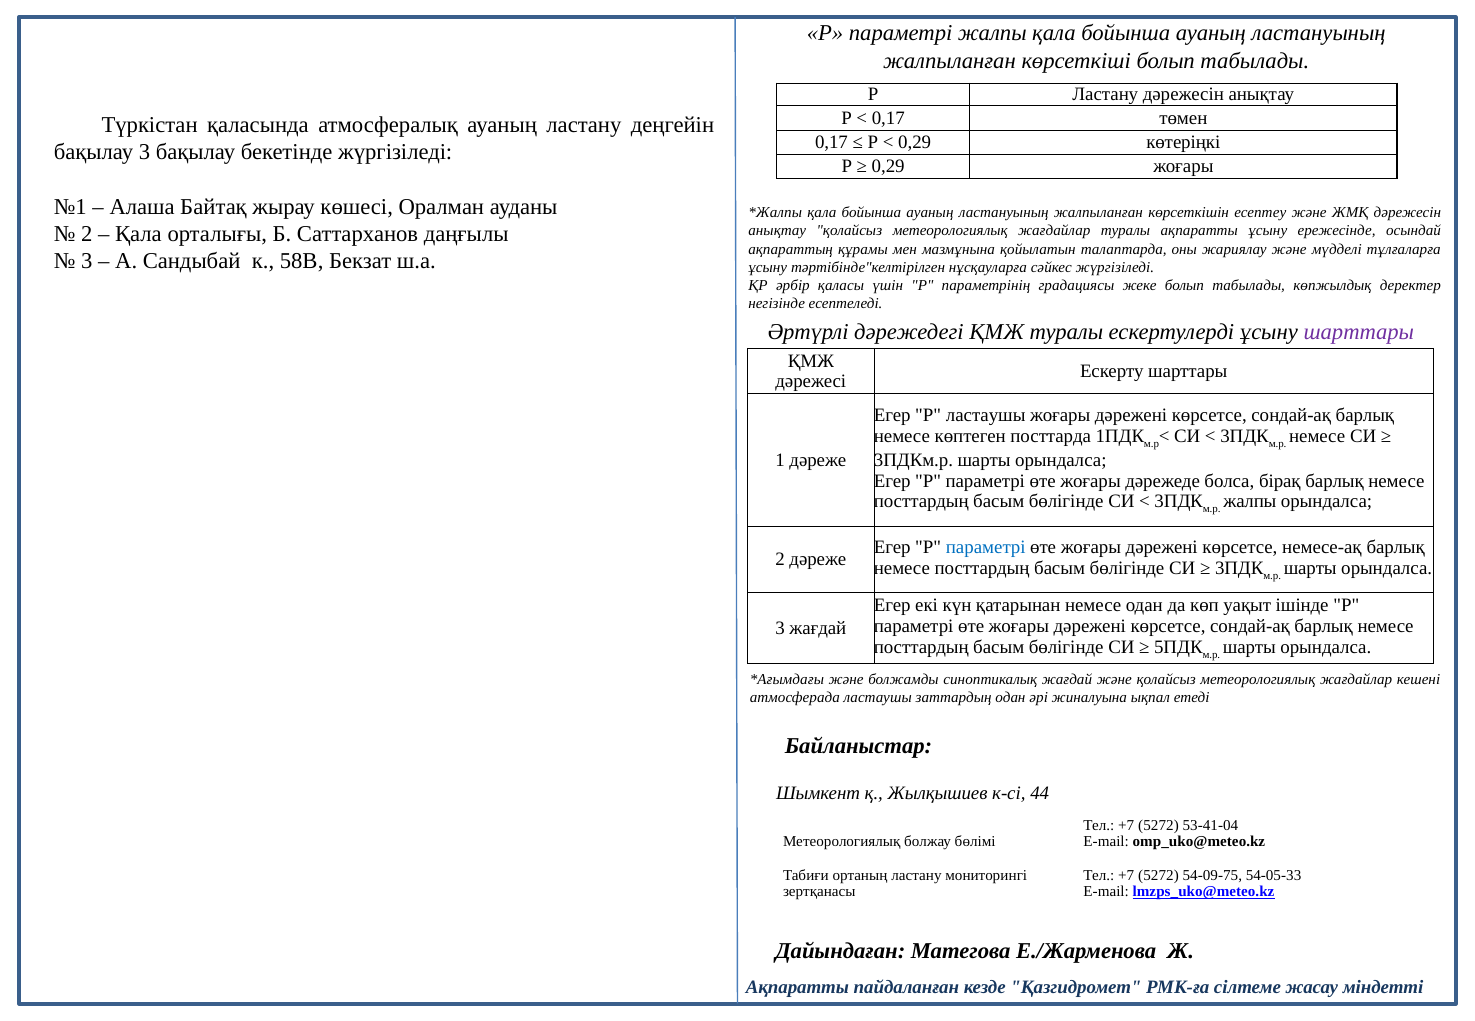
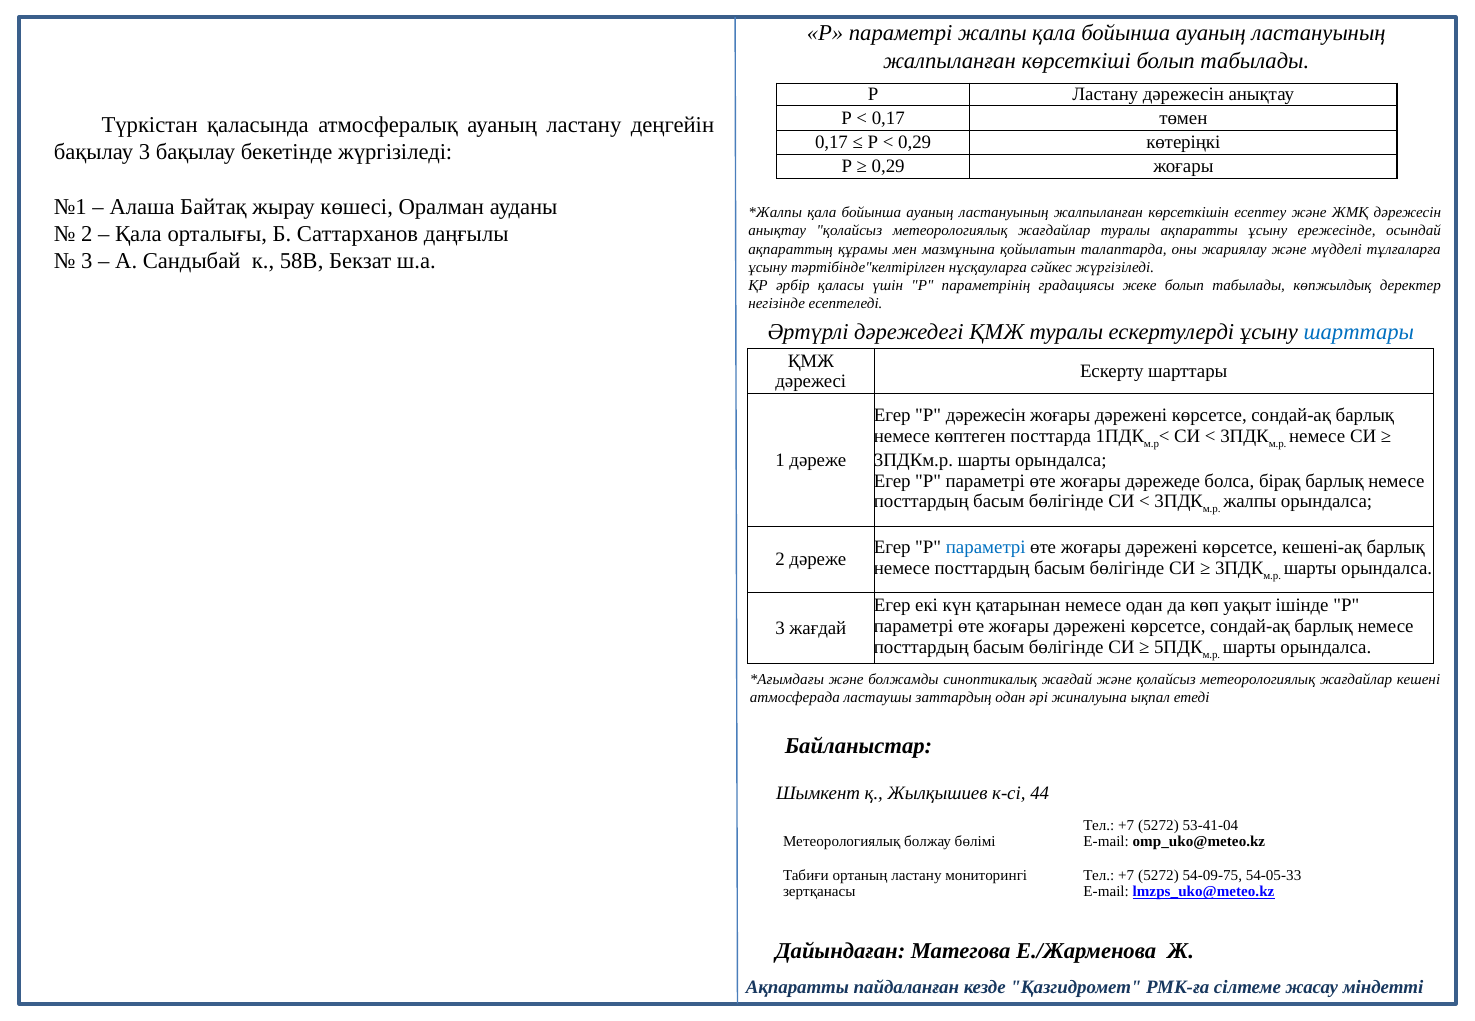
шарттары colour: purple -> blue (1359, 332)
Р ластаушы: ластаушы -> дәрежесін (986, 415)
немесе-ақ: немесе-ақ -> кешені-ақ (1322, 547)
